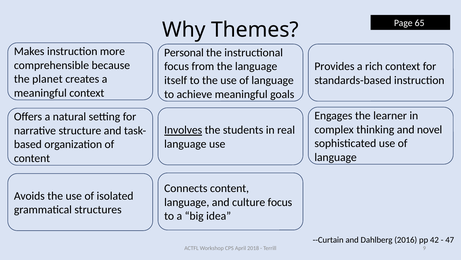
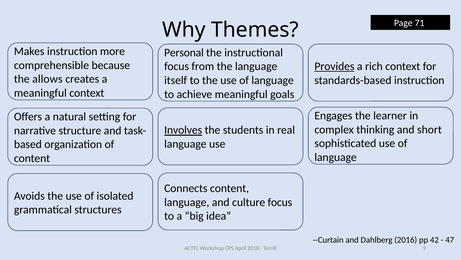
65: 65 -> 71 (420, 23)
Provides underline: none -> present (334, 66)
planet: planet -> allows (47, 79)
novel: novel -> short (429, 129)
